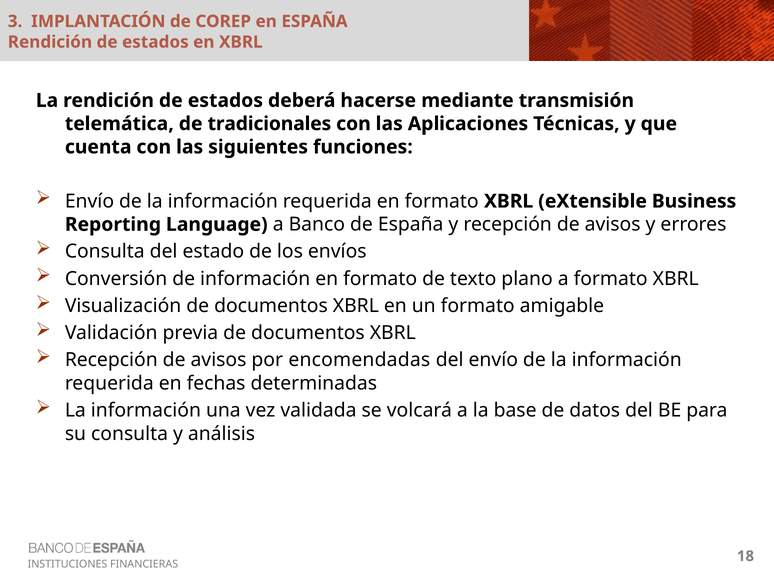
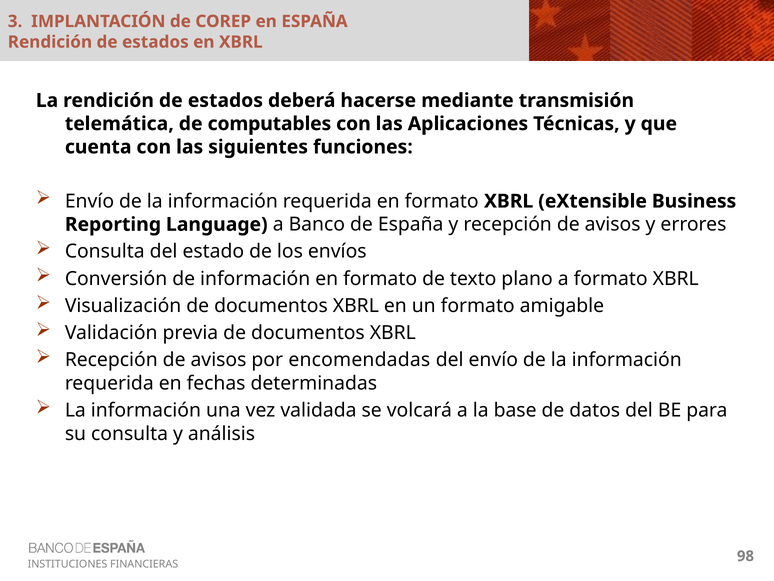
tradicionales: tradicionales -> computables (269, 124)
18: 18 -> 98 (745, 556)
